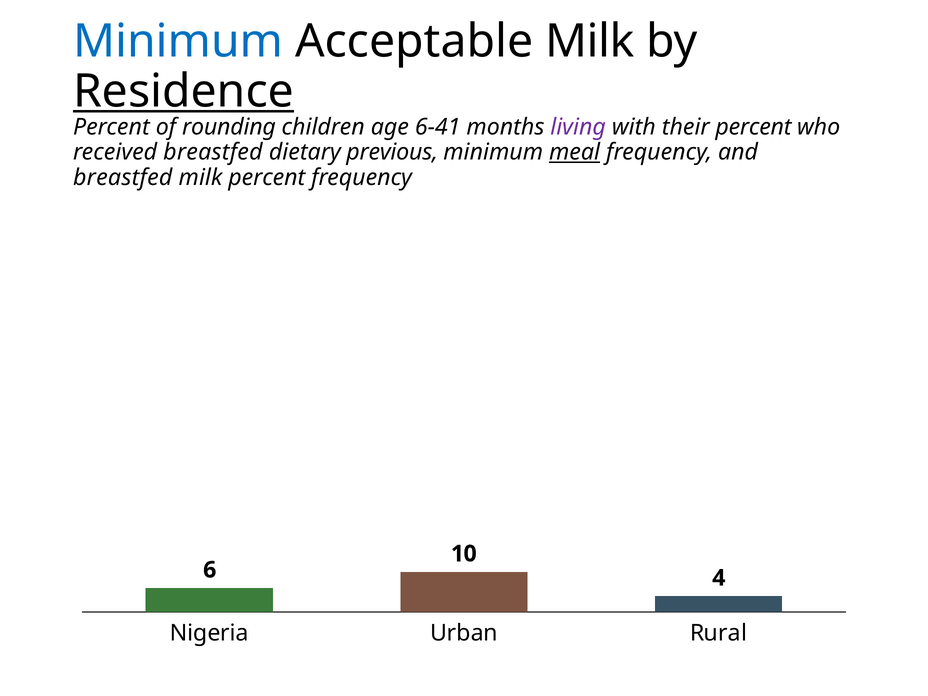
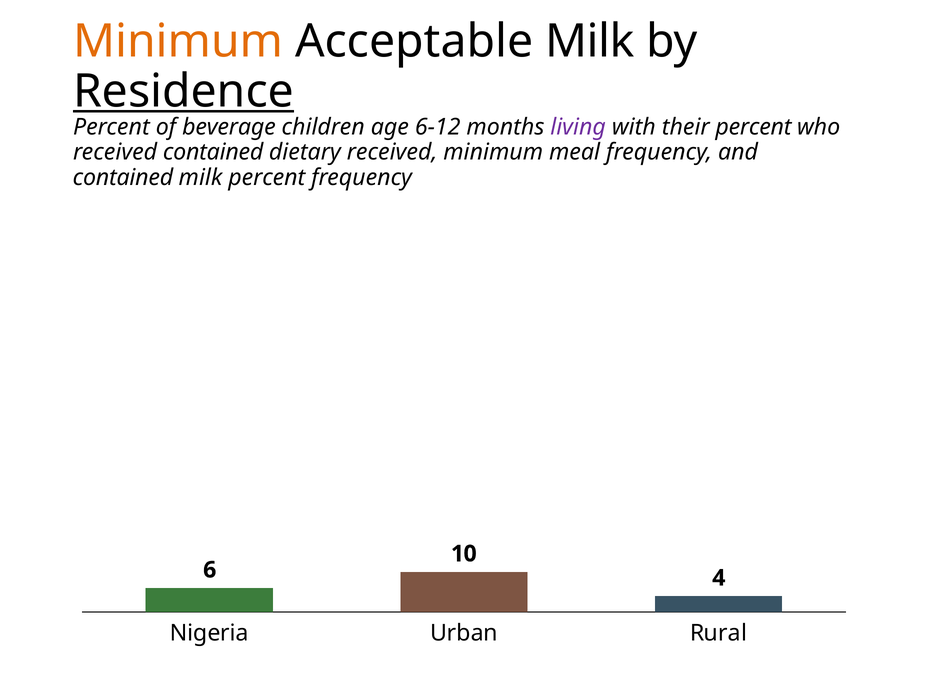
Minimum colour: blue -> orange (178, 41)
rounding: rounding -> beverage (229, 127)
6-41: 6-41 -> 6-12 (438, 127)
received breastfed: breastfed -> contained (213, 152)
dietary previous: previous -> received (392, 152)
meal underline: present -> none (575, 152)
breastfed: breastfed -> contained (123, 177)
